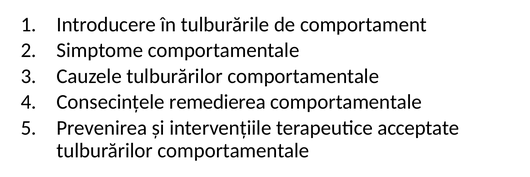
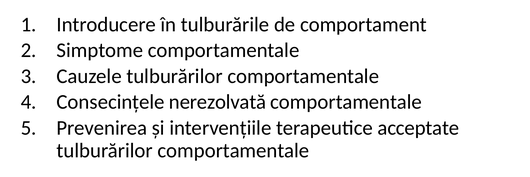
remedierea: remedierea -> nerezolvată (218, 102)
